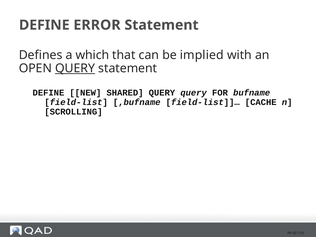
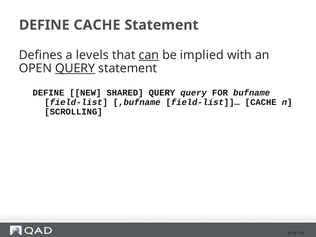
DEFINE ERROR: ERROR -> CACHE (97, 25)
which: which -> levels (92, 55)
can underline: none -> present (149, 55)
